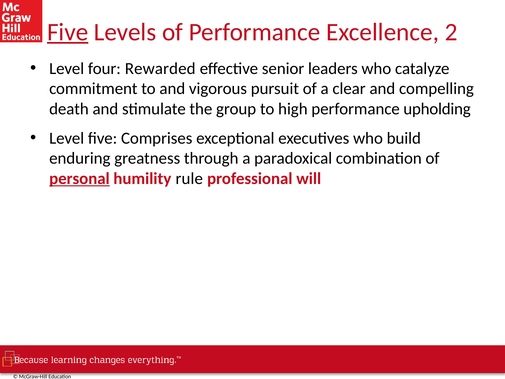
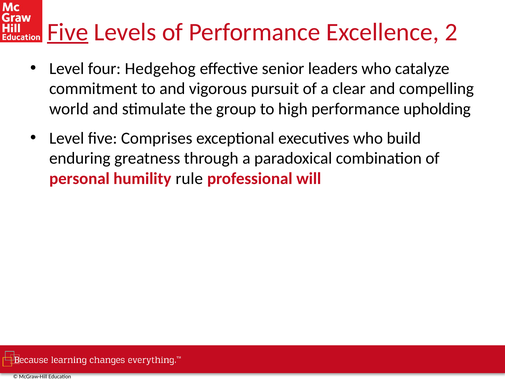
Rewarded: Rewarded -> Hedgehog (160, 68)
death: death -> world (69, 109)
personal underline: present -> none (79, 178)
